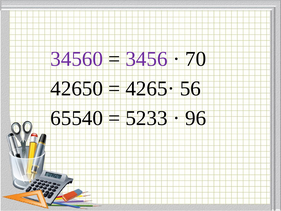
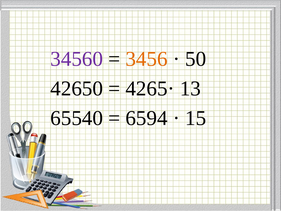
3456 colour: purple -> orange (146, 59)
70: 70 -> 50 (196, 59)
56: 56 -> 13 (190, 88)
5233: 5233 -> 6594 (146, 118)
96: 96 -> 15 (196, 118)
